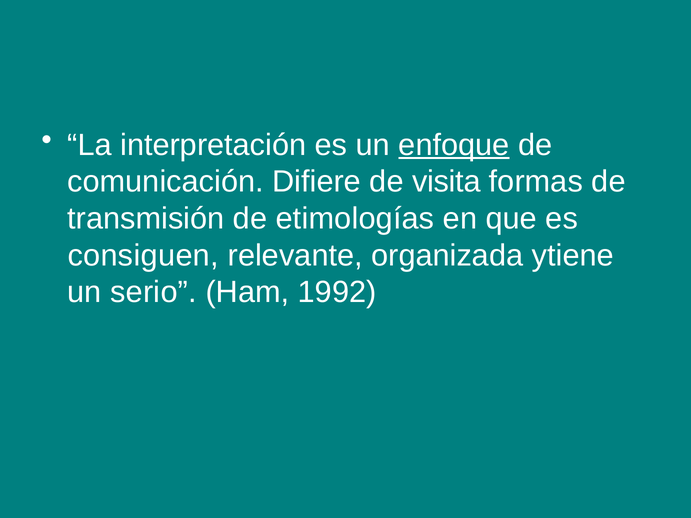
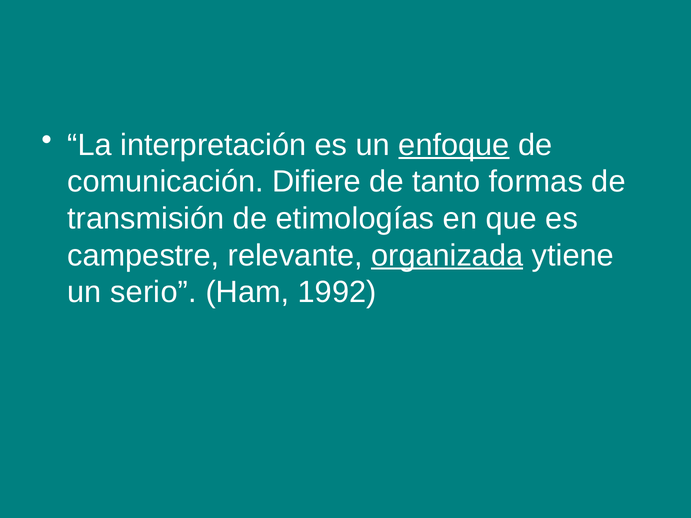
visita: visita -> tanto (446, 182)
consiguen: consiguen -> campestre (143, 256)
organizada underline: none -> present (447, 256)
